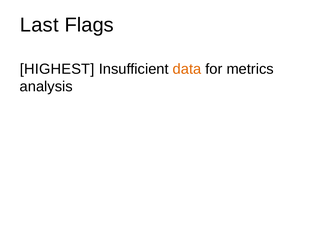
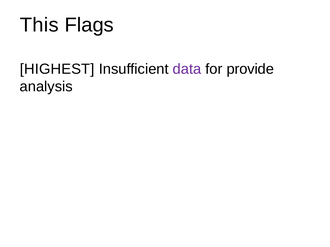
Last: Last -> This (39, 25)
data colour: orange -> purple (187, 69)
metrics: metrics -> provide (250, 69)
